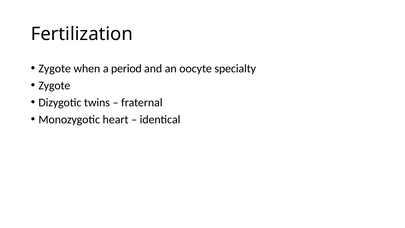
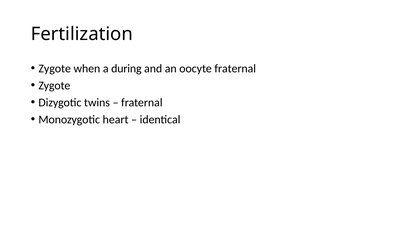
period: period -> during (126, 68)
oocyte specialty: specialty -> fraternal (235, 68)
